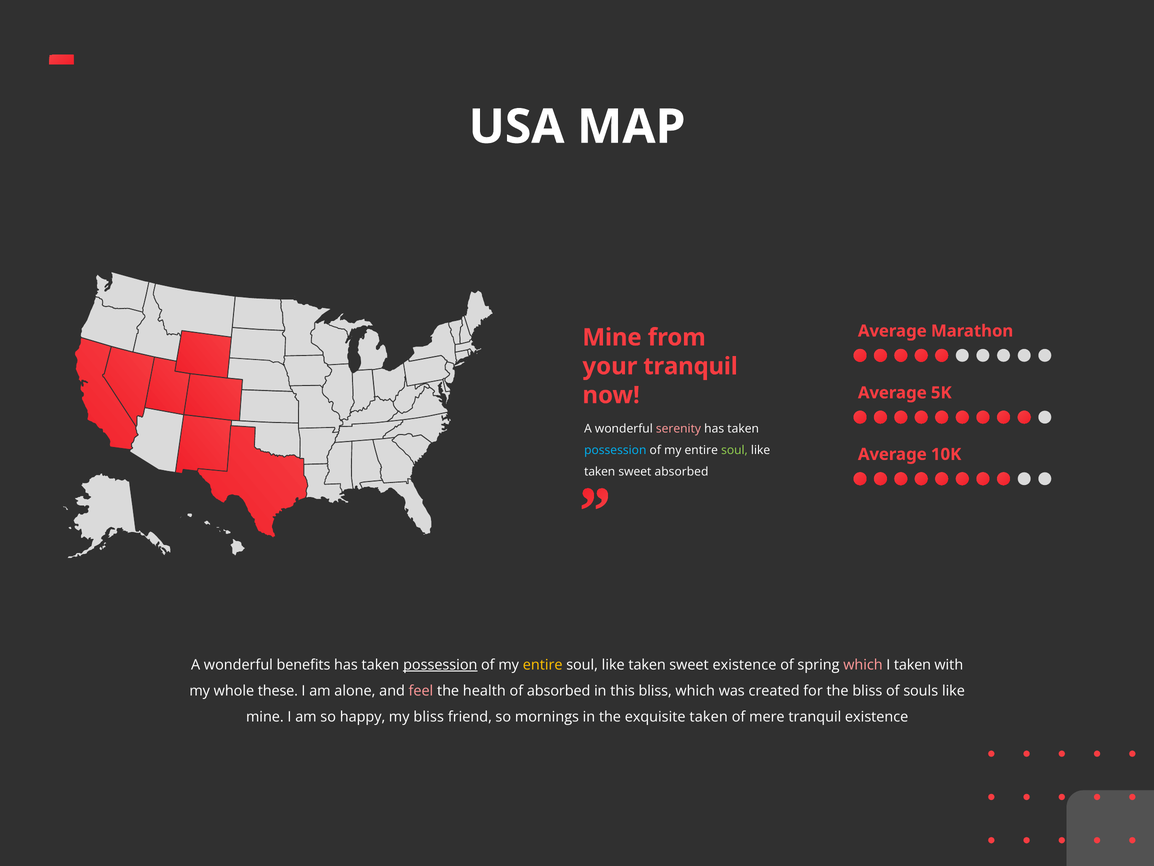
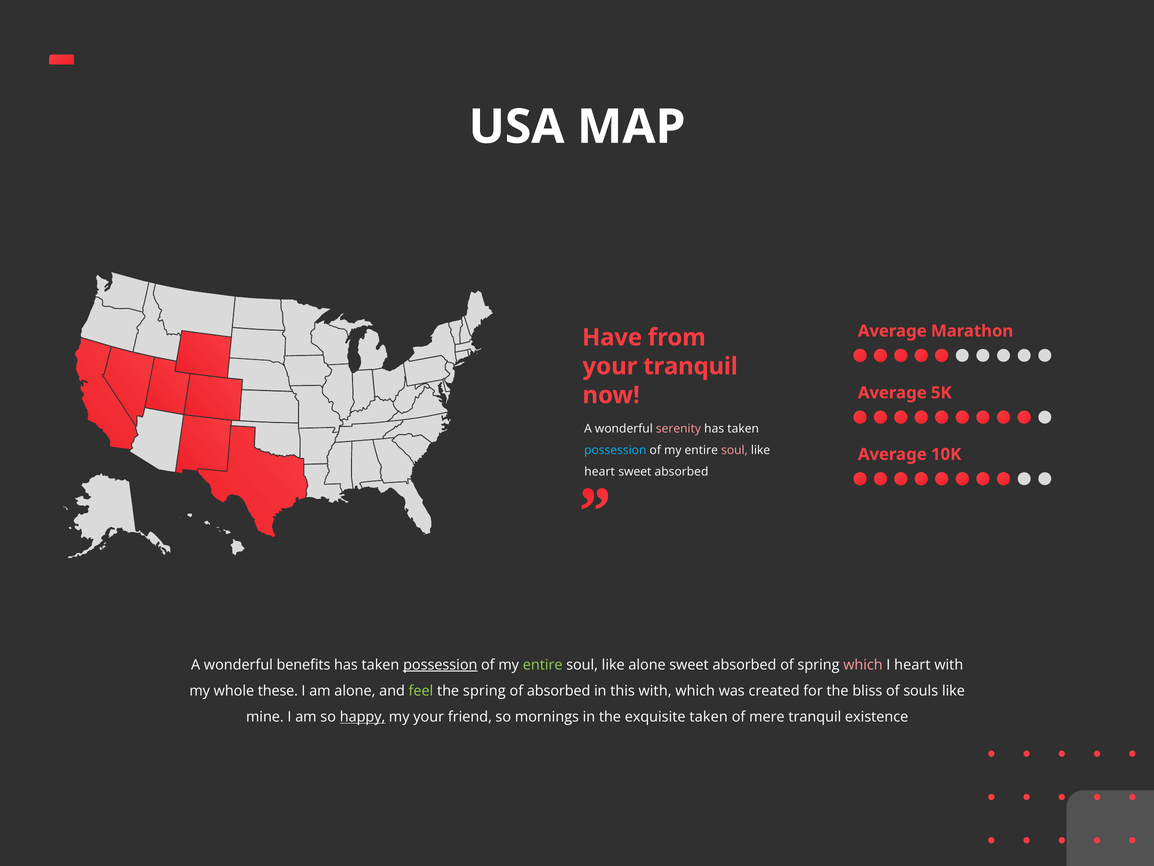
Mine: Mine -> Have (612, 337)
soul colour: light green -> pink (734, 450)
taken: taken -> heart (600, 472)
entire colour: yellow -> light green (543, 665)
taken: taken -> alone (647, 665)
existence: existence -> absorbed (745, 665)
I taken: taken -> heart (912, 665)
feel colour: pink -> light green (421, 691)
the health: health -> spring (484, 691)
this bliss: bliss -> with (655, 691)
happy underline: none -> present (363, 717)
my bliss: bliss -> your (429, 717)
